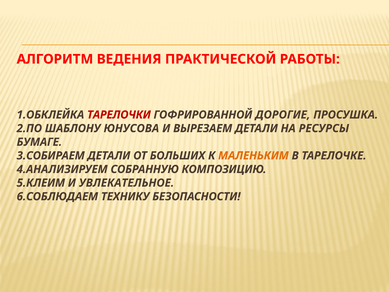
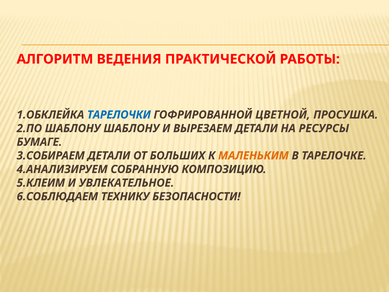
ТАРЕЛОЧКИ colour: red -> blue (119, 115)
ДОРОГИЕ: ДОРОГИЕ -> ЦВЕТНОЙ (283, 115)
ШАБЛОНУ ЮНУСОВА: ЮНУСОВА -> ШАБЛОНУ (131, 128)
